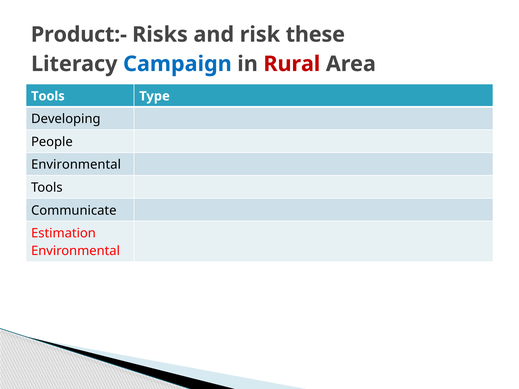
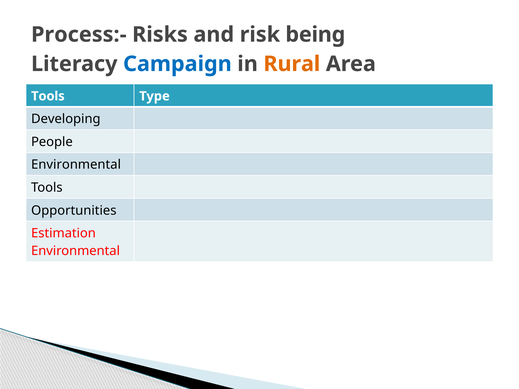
Product:-: Product:- -> Process:- (79, 35)
these: these -> being (315, 35)
Rural colour: red -> orange (292, 64)
Communicate: Communicate -> Opportunities (74, 211)
